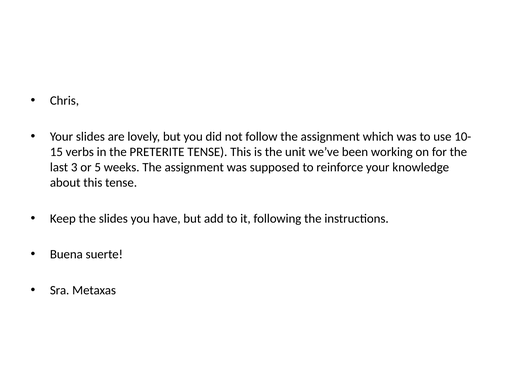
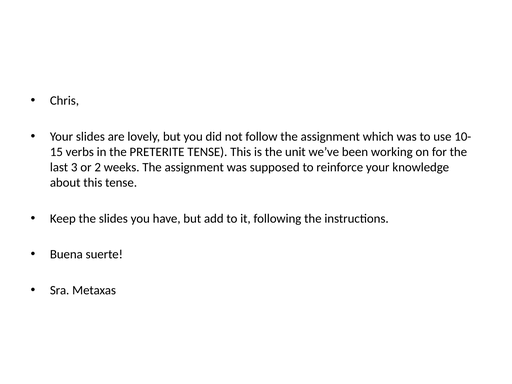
5: 5 -> 2 (98, 167)
